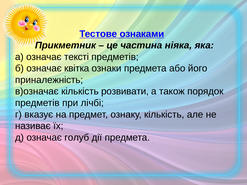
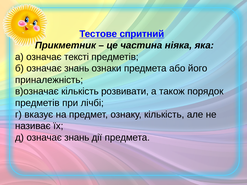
ознаками: ознаками -> спритний (142, 34)
б означає квітка: квітка -> знань (77, 68)
д означає голуб: голуб -> знань (77, 138)
